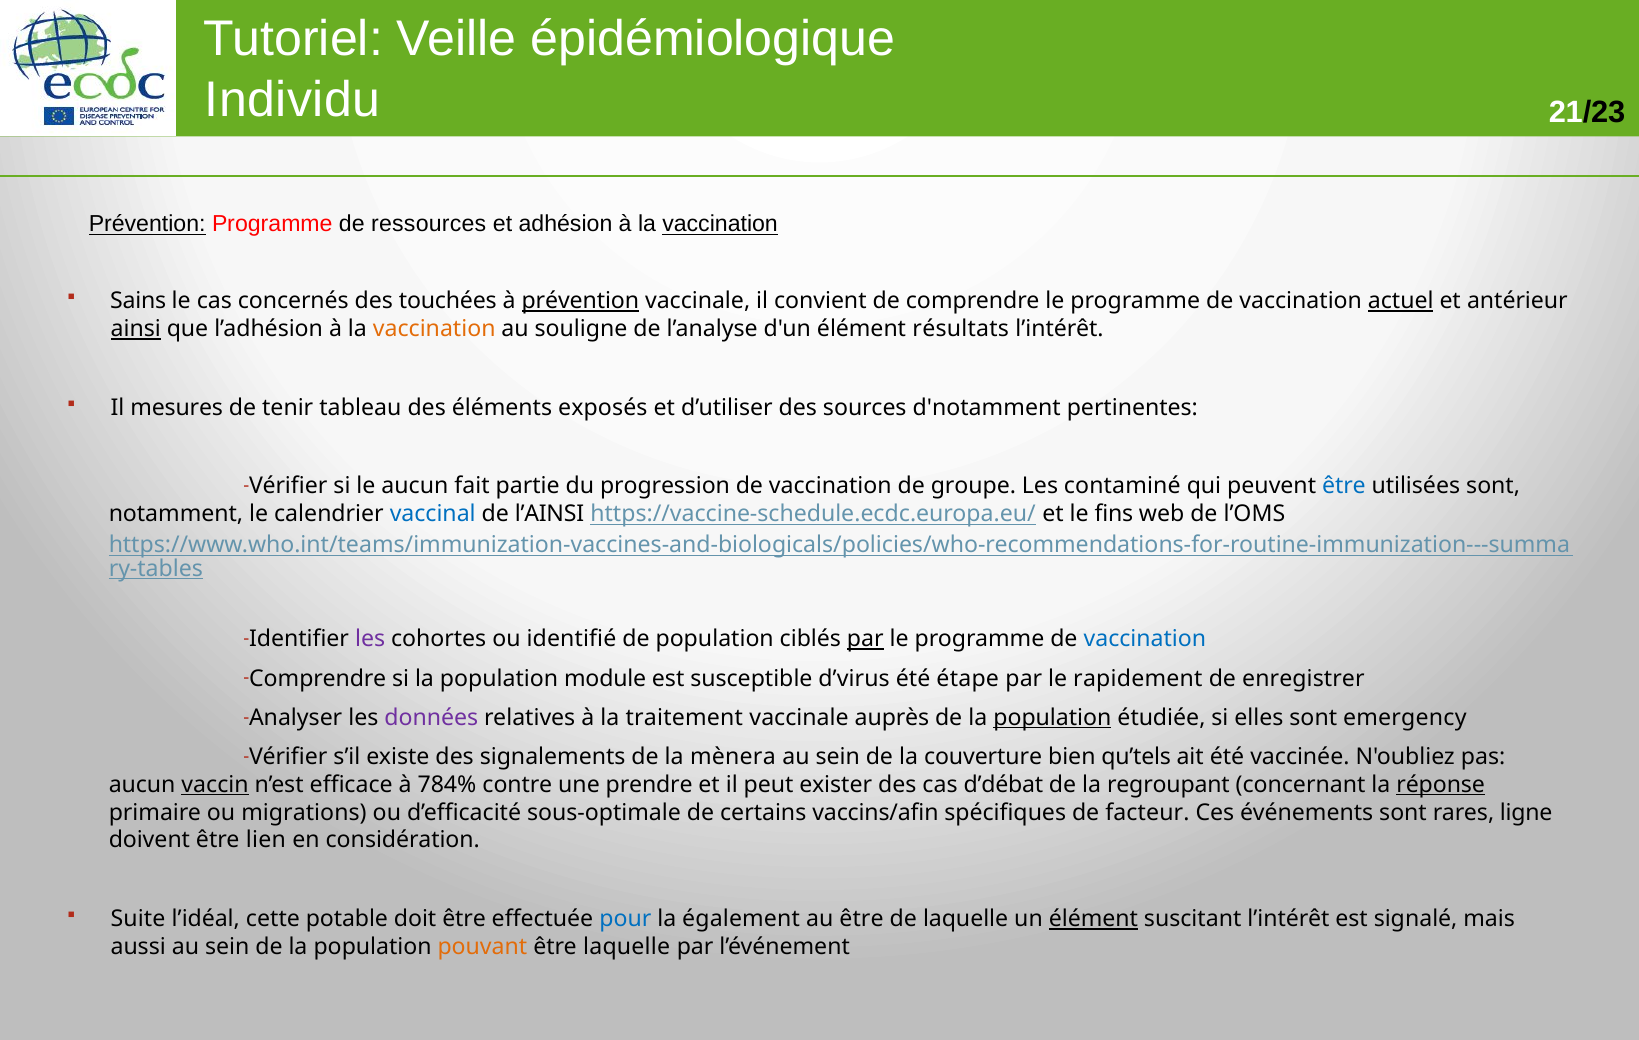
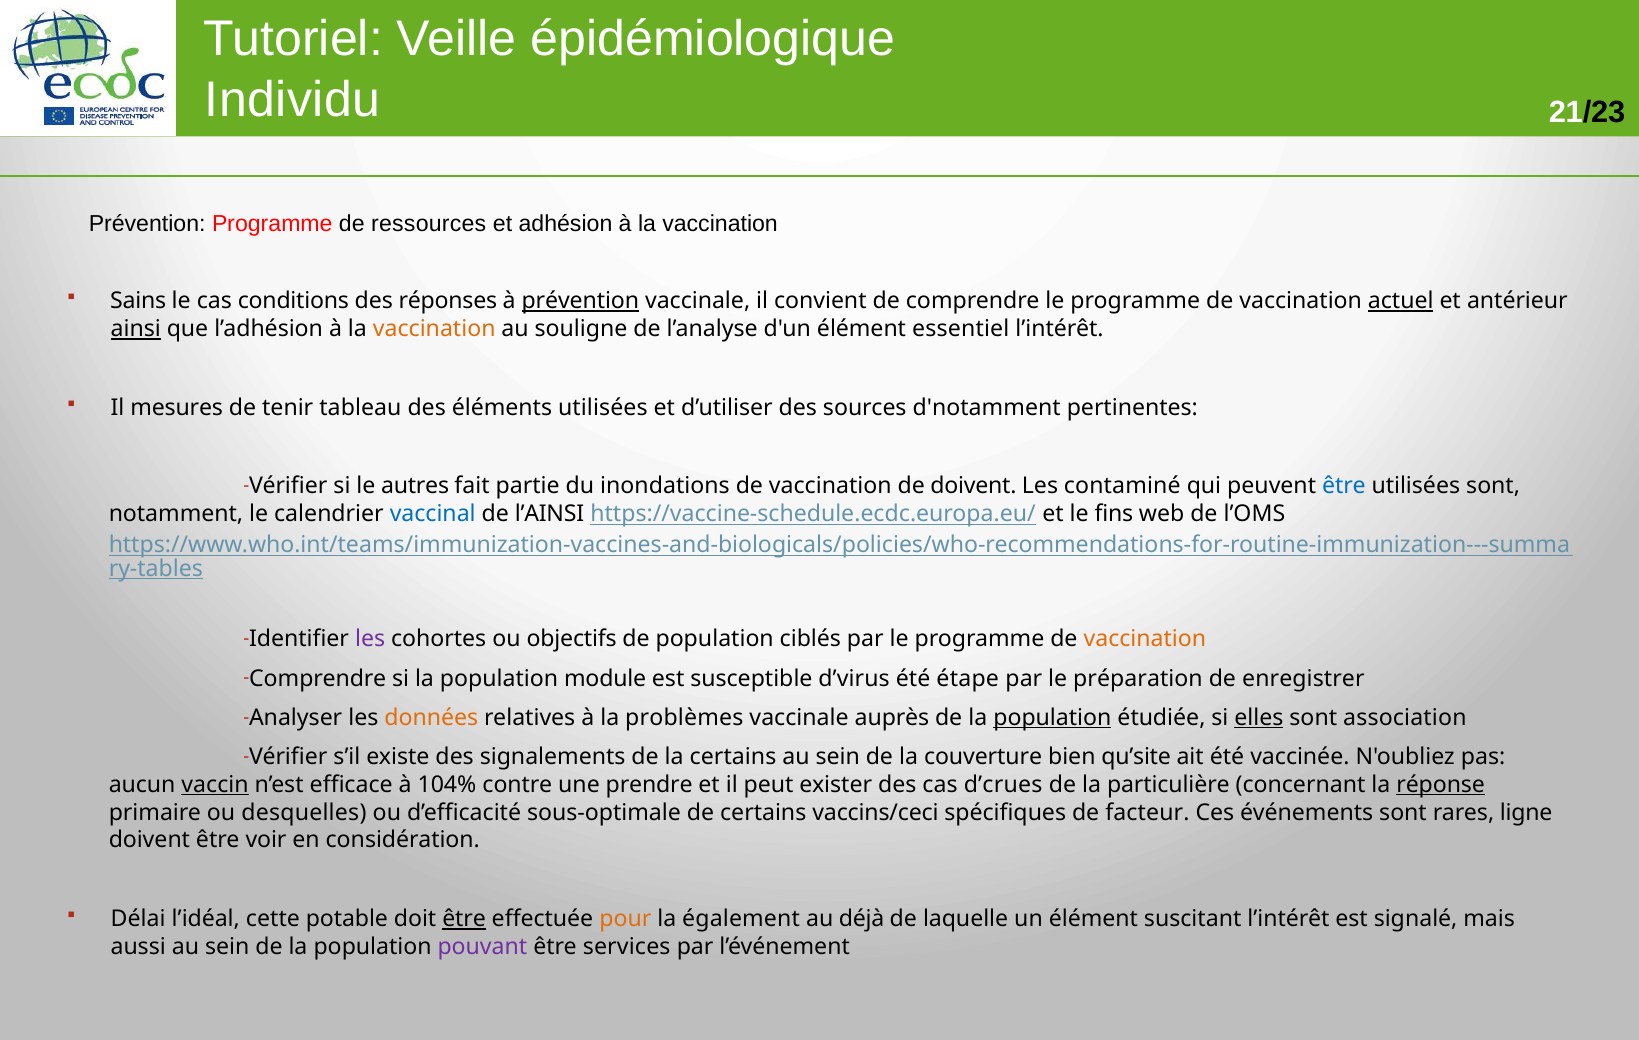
Prévention underline: present -> none (147, 224)
vaccination underline: present -> none (720, 224)
concernés: concernés -> conditions (293, 301)
touchées: touchées -> réponses (448, 301)
résultats: résultats -> essentiel (961, 329)
éléments exposés: exposés -> utilisées (603, 408)
le aucun: aucun -> autres (415, 486)
progression: progression -> inondations (665, 486)
de groupe: groupe -> doivent (973, 486)
identifié: identifié -> objectifs (572, 640)
par underline: present -> none (865, 640)
vaccination colour: blue -> orange (1145, 640)
rapidement: rapidement -> préparation (1138, 679)
données colour: purple -> orange (431, 718)
traitement: traitement -> problèmes (684, 718)
elles underline: none -> present (1259, 718)
emergency: emergency -> association (1405, 718)
la mènera: mènera -> certains (733, 758)
qu’tels: qu’tels -> qu’site (1136, 758)
784%: 784% -> 104% (447, 785)
d’débat: d’débat -> d’crues (1003, 785)
regroupant: regroupant -> particulière (1168, 785)
migrations: migrations -> desquelles (304, 813)
vaccins/afin: vaccins/afin -> vaccins/ceci (875, 813)
lien: lien -> voir (266, 841)
Suite: Suite -> Délai (138, 919)
être underline: none -> present (464, 919)
pour colour: blue -> orange (625, 919)
au être: être -> déjà (862, 919)
élément underline: present -> none (1093, 919)
pouvant colour: orange -> purple (482, 947)
être laquelle: laquelle -> services (627, 947)
